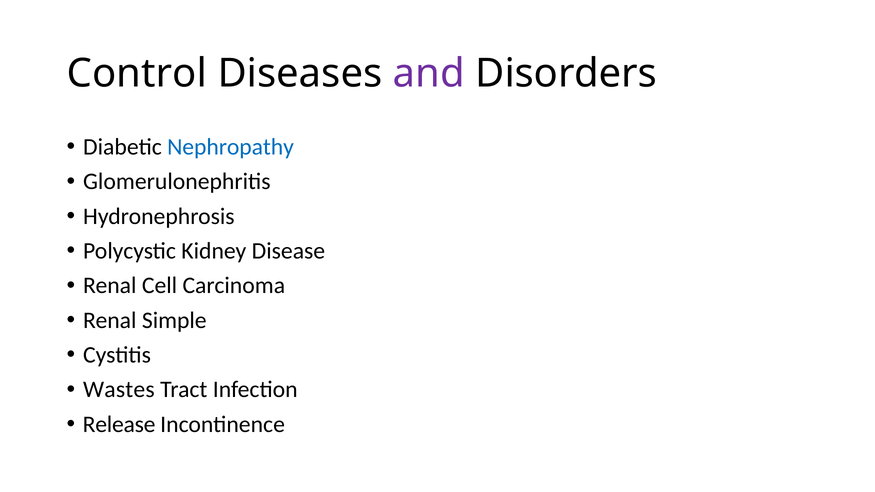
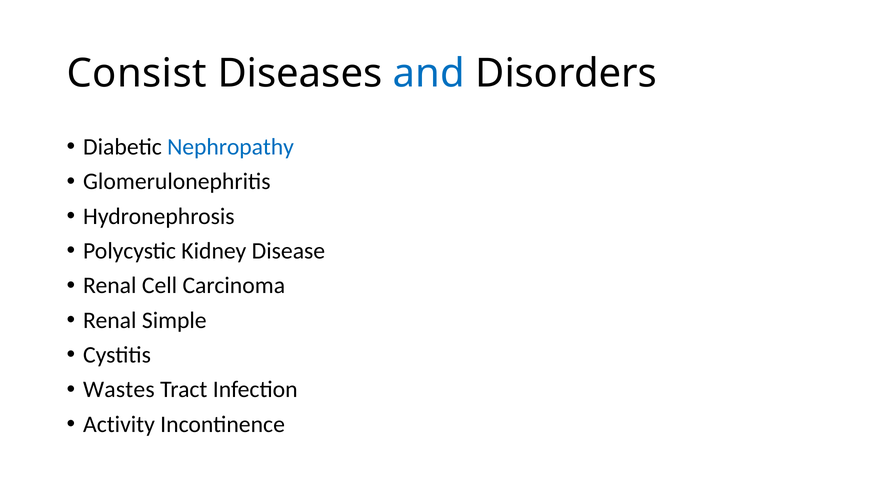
Control: Control -> Consist (137, 74)
and colour: purple -> blue (429, 74)
Release: Release -> Activity (119, 425)
